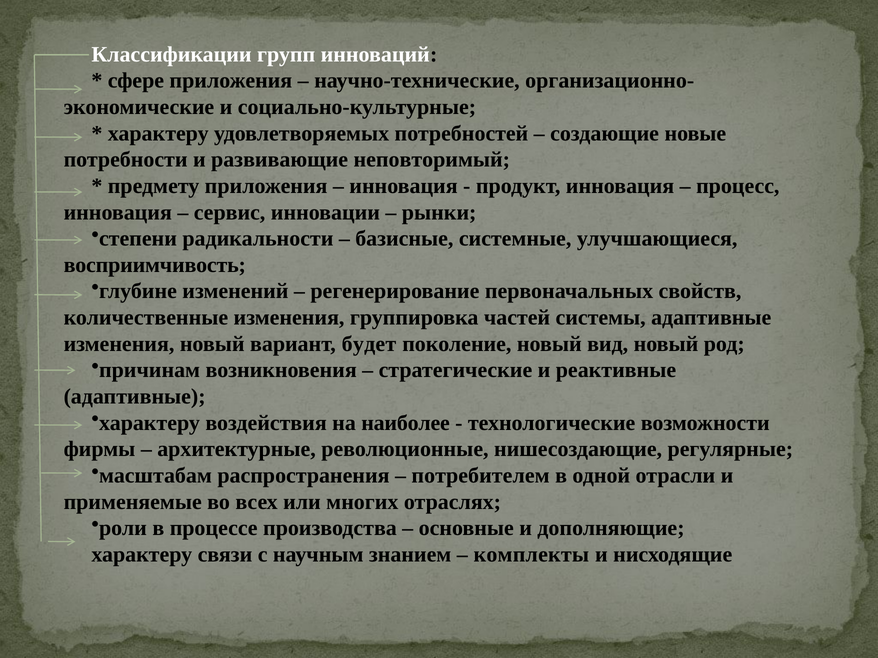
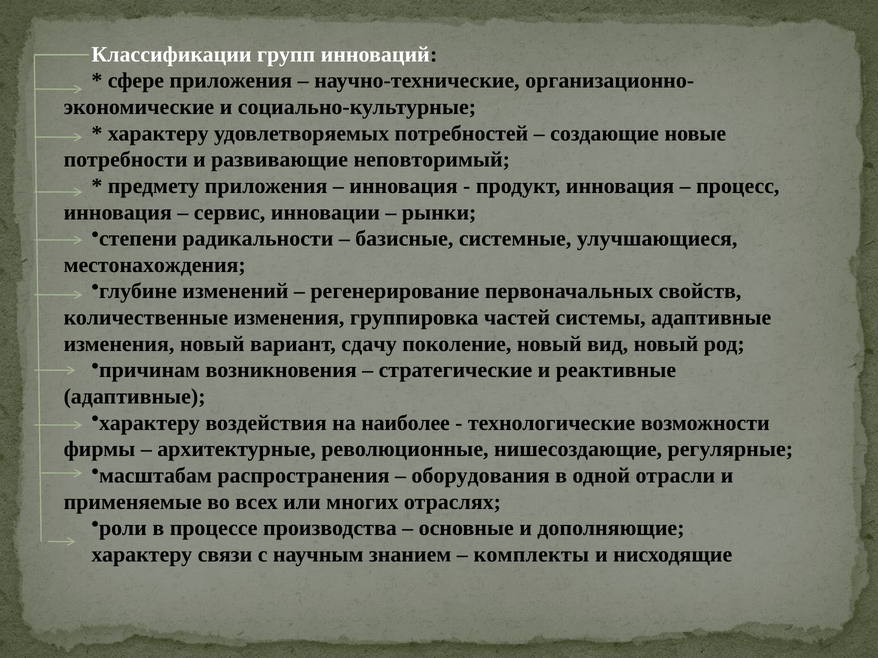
восприимчивость: восприимчивость -> местонахождения (155, 265)
будет: будет -> сдачу (369, 344)
потребителем: потребителем -> оборудования (481, 476)
